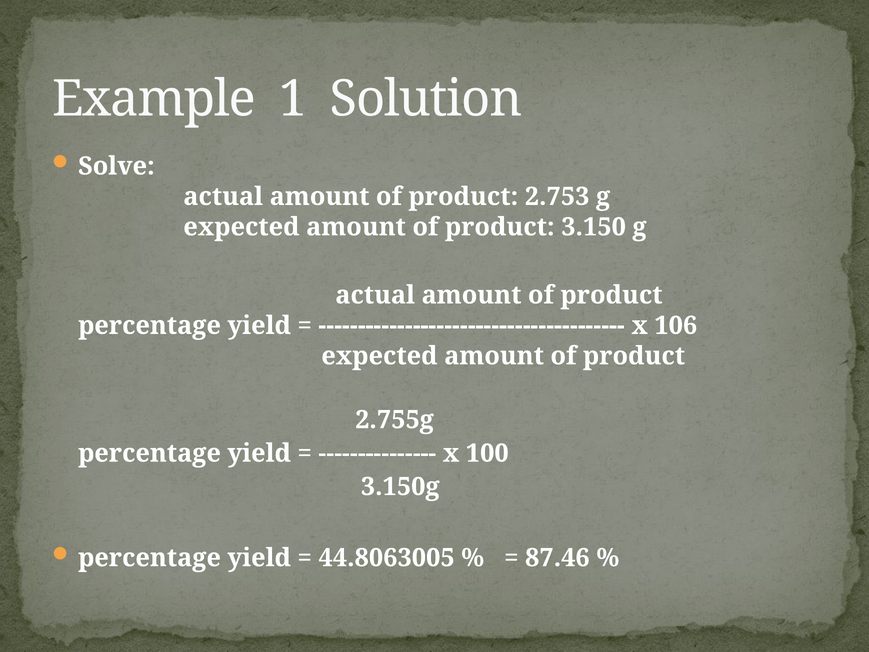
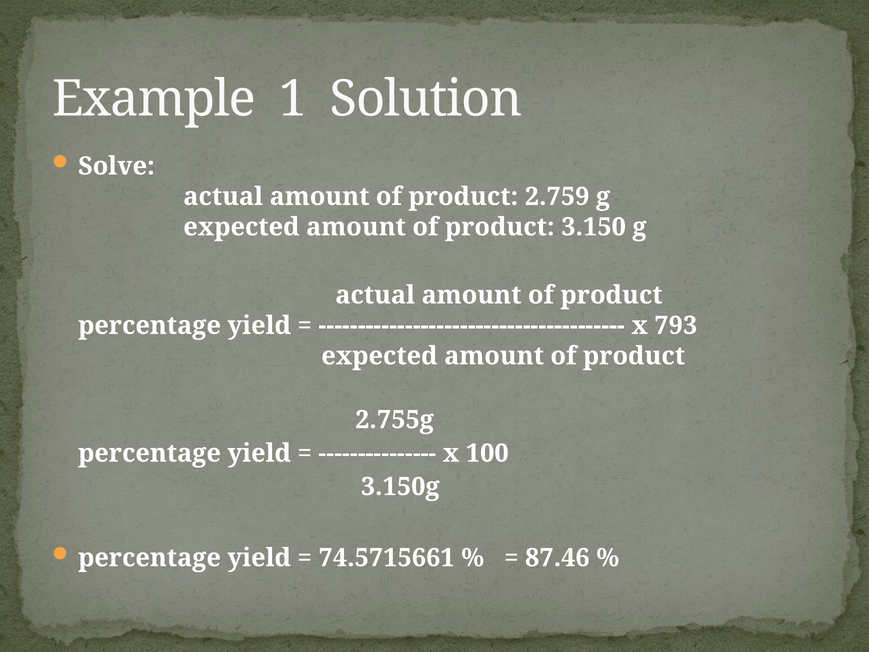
2.753: 2.753 -> 2.759 (557, 196)
106: 106 -> 793 (676, 325)
44.8063005: 44.8063005 -> 74.5715661 (387, 558)
